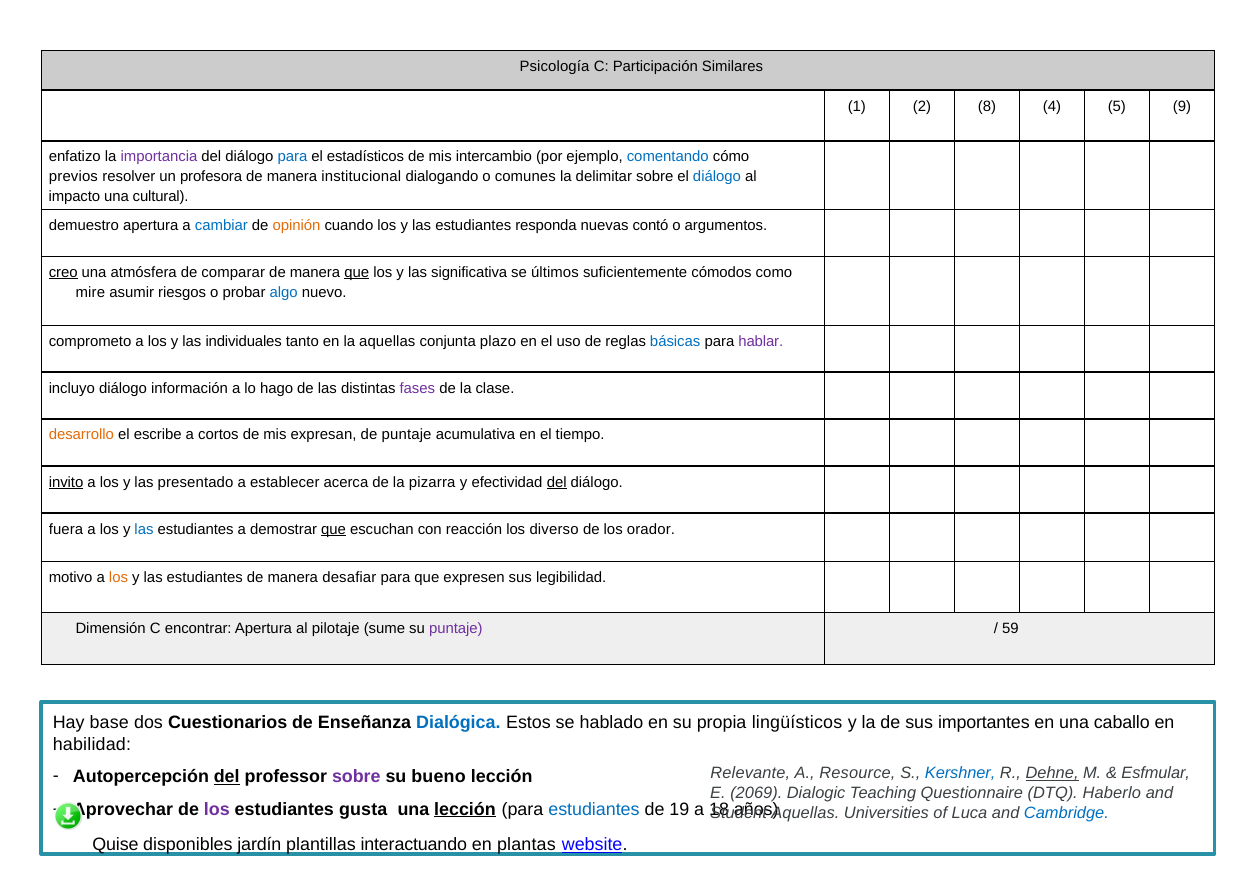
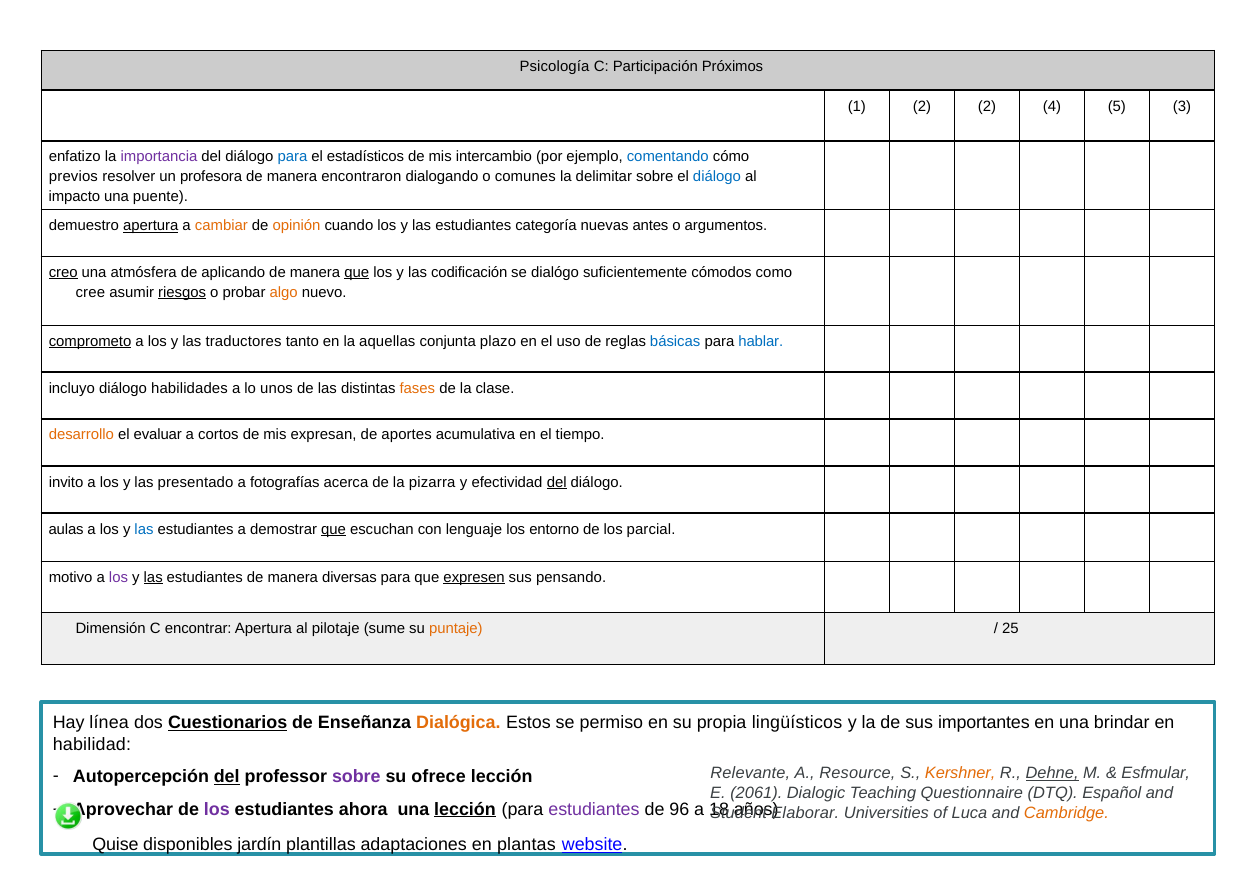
Similares: Similares -> Próximos (733, 66)
2 8: 8 -> 2 (987, 106)
9: 9 -> 3 (1182, 106)
institucional: institucional -> encontraron (361, 177)
cultural: cultural -> puente (161, 197)
apertura underline: none -> present (151, 226)
cambiar colour: blue -> orange (221, 226)
responda: responda -> categoría (546, 226)
contó: contó -> antes (650, 226)
comparar: comparar -> aplicando (233, 272)
significativa: significativa -> codificación (469, 272)
últimos: últimos -> dialógo (555, 272)
mire: mire -> cree (90, 292)
riesgos underline: none -> present (182, 292)
algo colour: blue -> orange (284, 292)
comprometo underline: none -> present (90, 341)
individuales: individuales -> traductores (244, 341)
hablar colour: purple -> blue (761, 341)
información: información -> habilidades (189, 388)
hago: hago -> unos (277, 388)
fases colour: purple -> orange (417, 388)
escribe: escribe -> evaluar (158, 435)
de puntaje: puntaje -> aportes (407, 435)
invito underline: present -> none (66, 482)
establecer: establecer -> fotografías (285, 482)
fuera: fuera -> aulas (66, 529)
reacción: reacción -> lenguaje (474, 529)
diverso: diverso -> entorno (554, 529)
orador: orador -> parcial (651, 529)
los colour: orange -> purple (118, 577)
las underline: none -> present (153, 577)
desaﬁar: desaﬁar -> diversas (349, 577)
expresen underline: none -> present (474, 577)
legibilidad: legibilidad -> pensando (571, 577)
puntaje colour: purple -> orange (456, 628)
59: 59 -> 25 (1010, 628)
base: base -> línea (109, 722)
Cuestionarios underline: none -> present (228, 722)
Dialógica colour: blue -> orange (458, 722)
hablado: hablado -> permiso (611, 722)
caballo: caballo -> brindar (1122, 722)
Kershner colour: blue -> orange (960, 773)
bueno: bueno -> ofrece (439, 776)
2069: 2069 -> 2061 (756, 793)
Haberlo: Haberlo -> Español (1112, 793)
gusta: gusta -> ahora (363, 809)
estudiantes colour: blue -> purple (594, 809)
19: 19 -> 96 (679, 809)
Aquellas: Aquellas -> Elaborar (805, 812)
Cambridge colour: blue -> orange (1066, 812)
interactuando: interactuando -> adaptaciones (414, 844)
